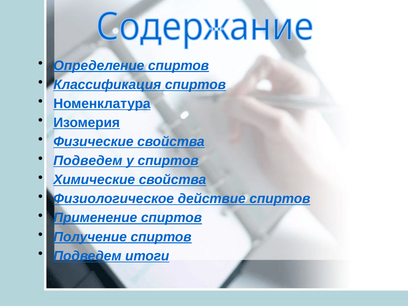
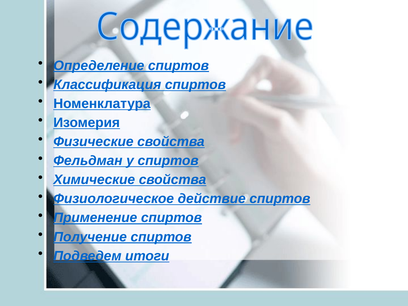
Подведем: Подведем -> Фельдман (88, 161)
